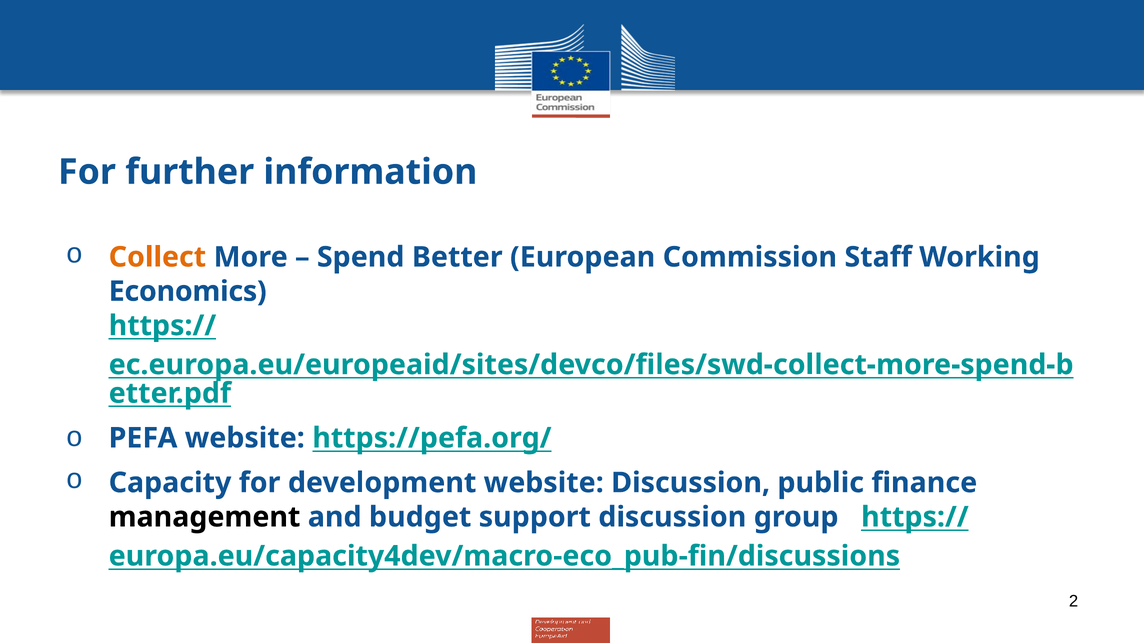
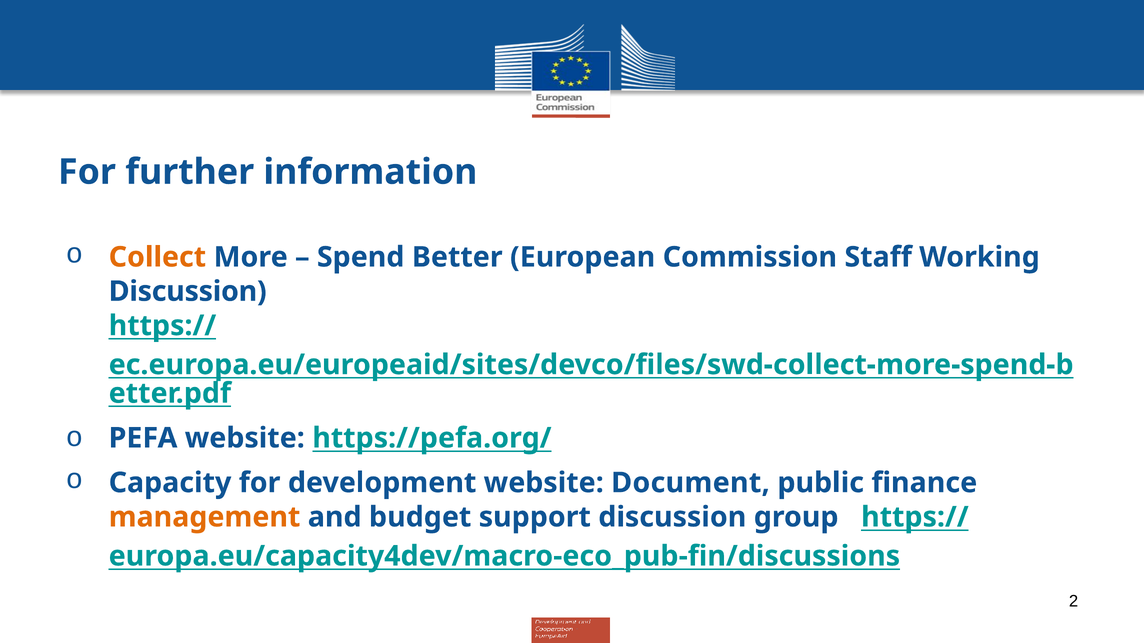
Economics: Economics -> Discussion (188, 292)
website Discussion: Discussion -> Document (690, 483)
management colour: black -> orange (205, 517)
